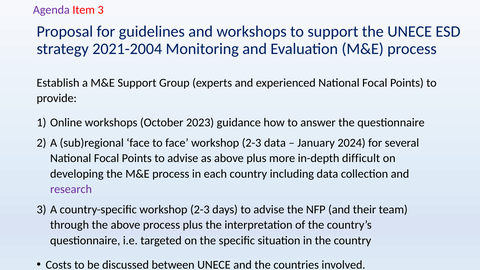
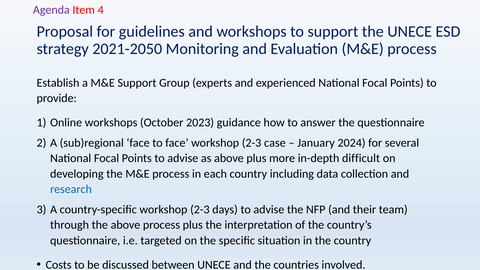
Item 3: 3 -> 4 (101, 10)
2021-2004: 2021-2004 -> 2021-2050 (127, 49)
2-3 data: data -> case (275, 143)
research colour: purple -> blue (71, 189)
